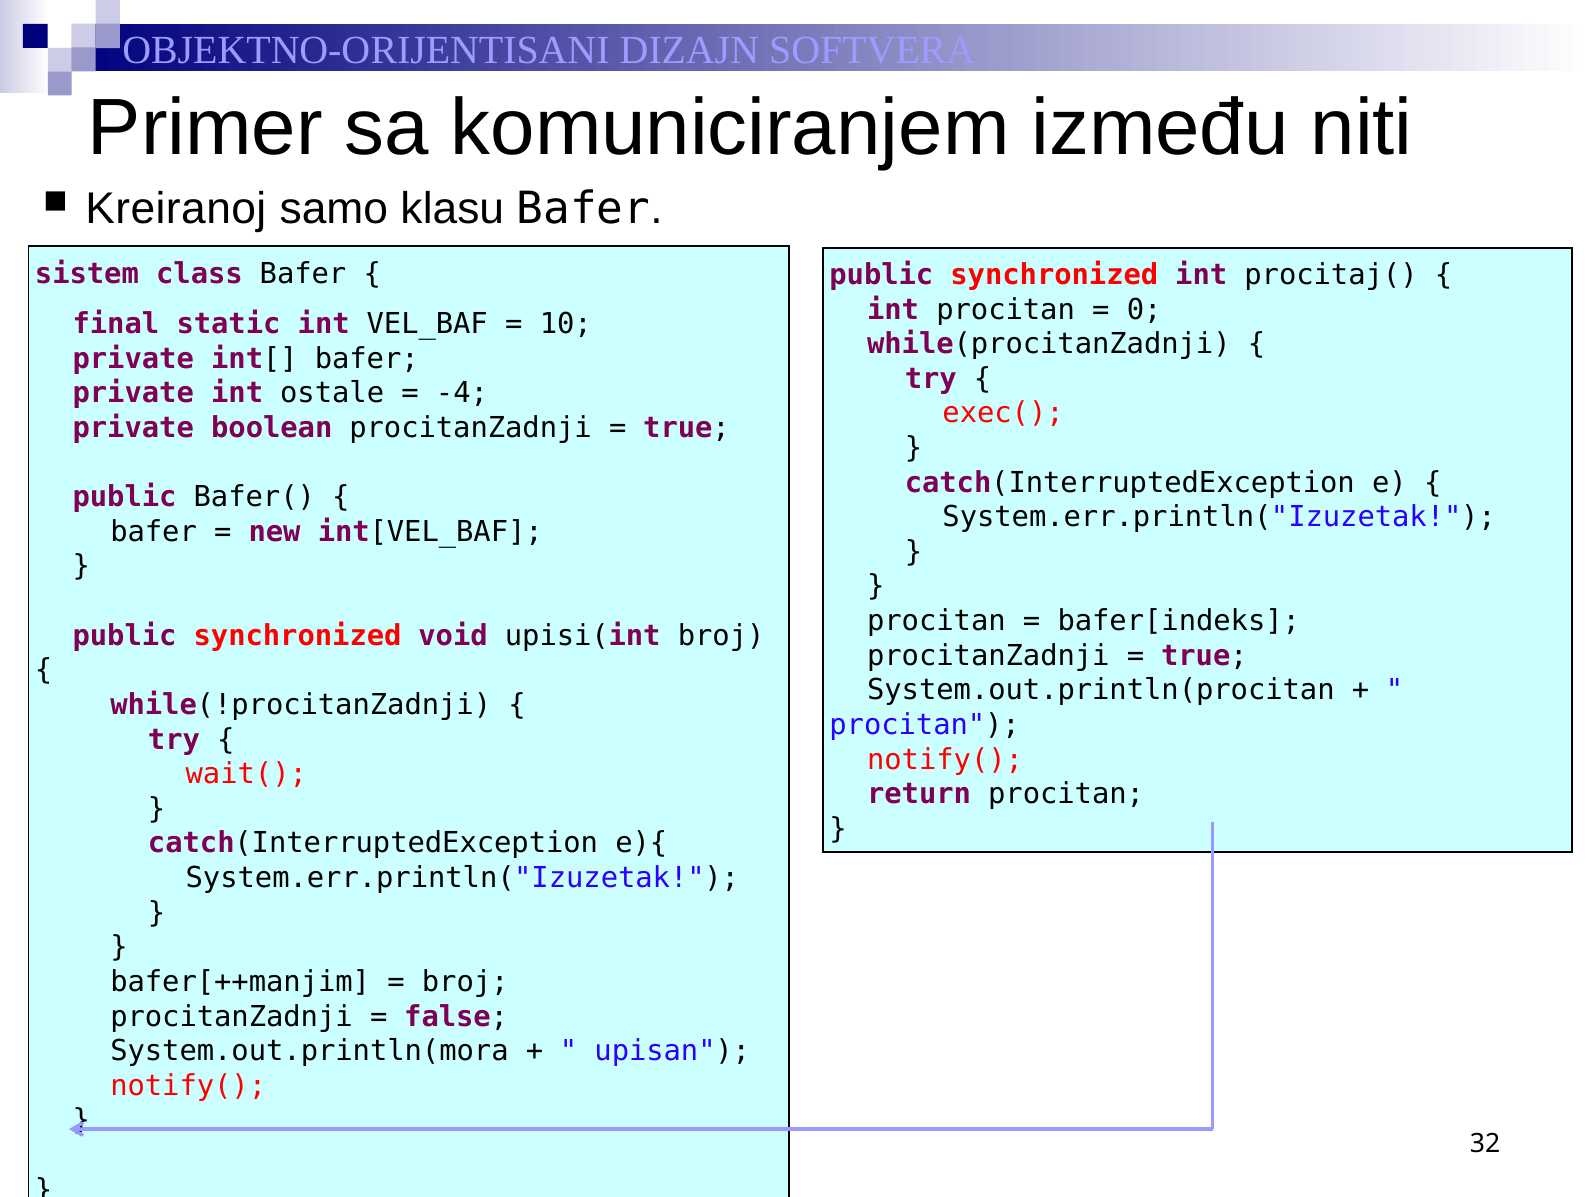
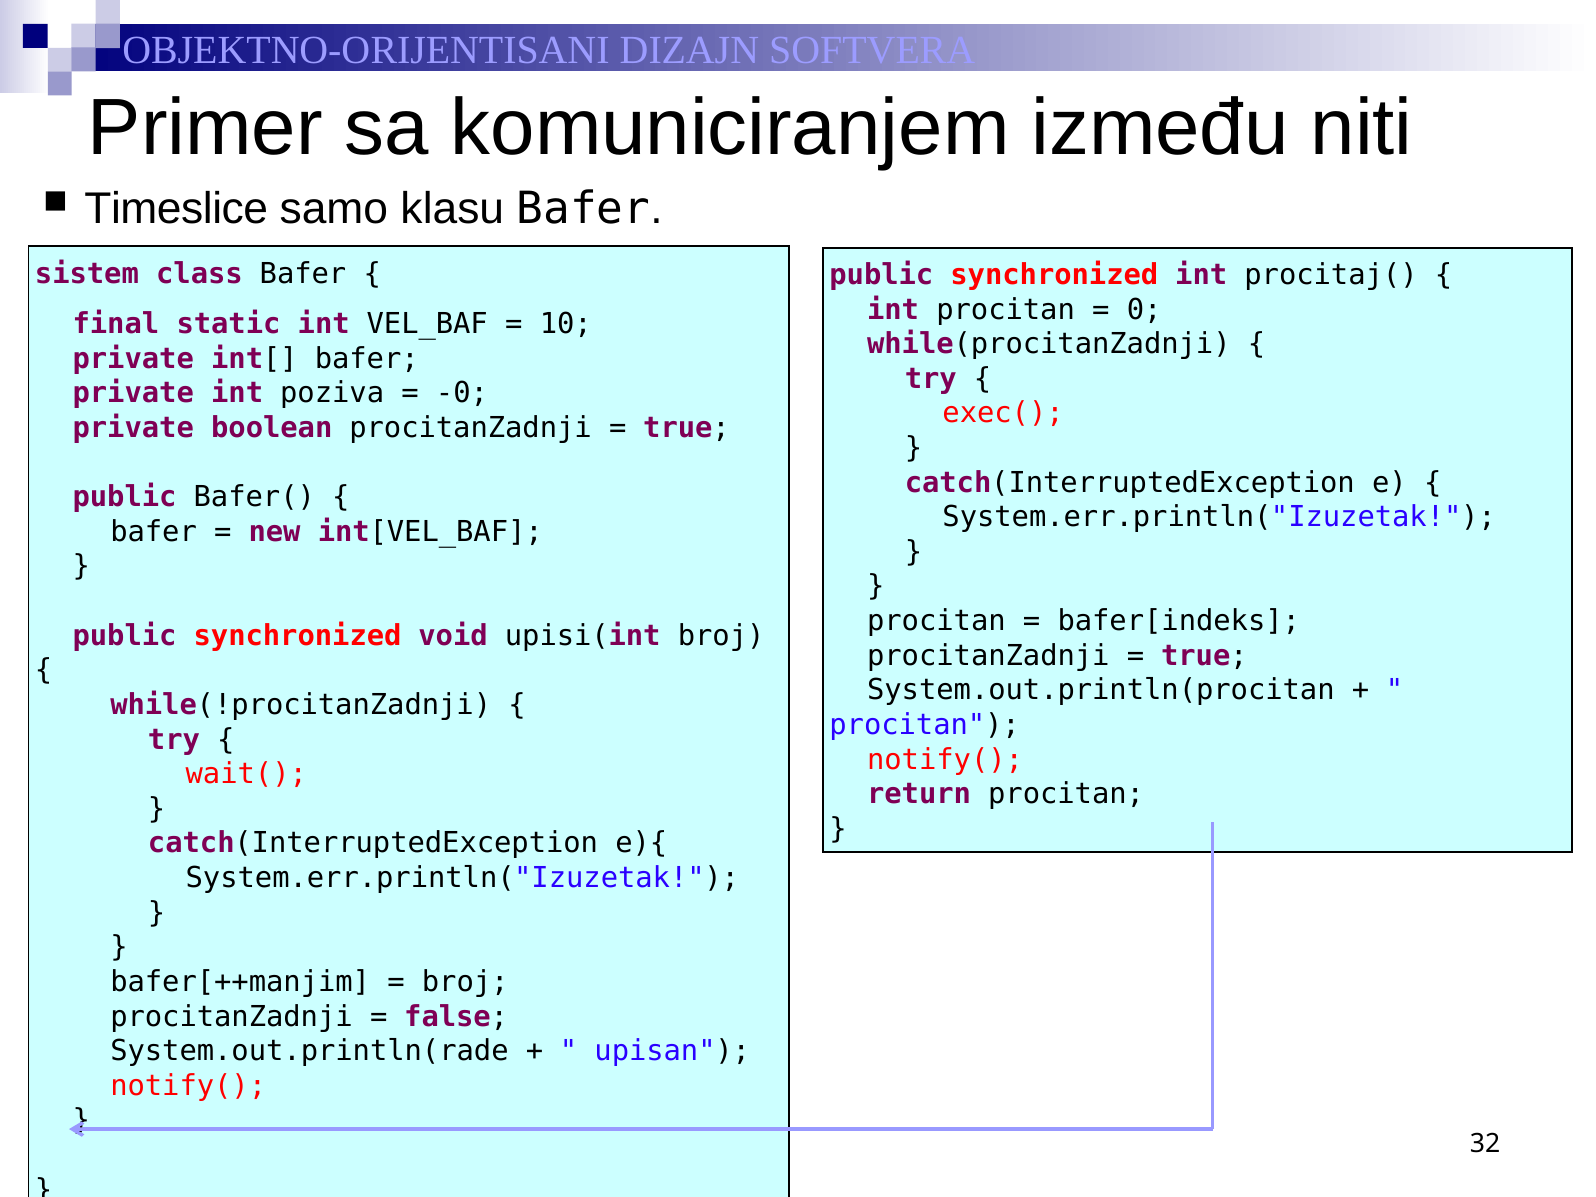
Kreiranoj: Kreiranoj -> Timeslice (176, 209)
ostale: ostale -> poziva (332, 393)
-4: -4 -> -0 (462, 393)
System.out.println(mora: System.out.println(mora -> System.out.println(rade (309, 1051)
